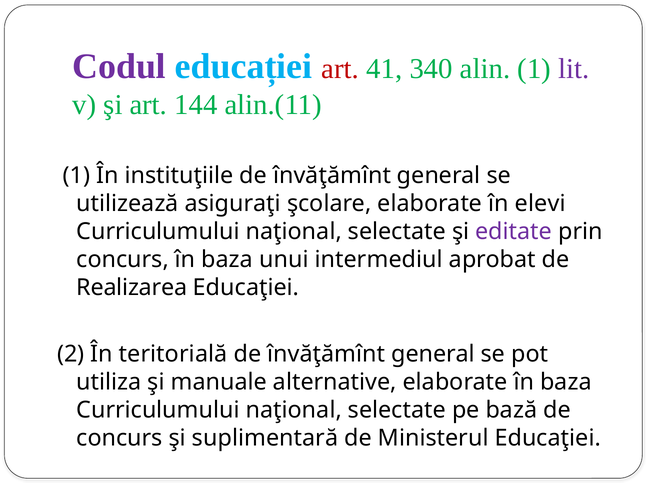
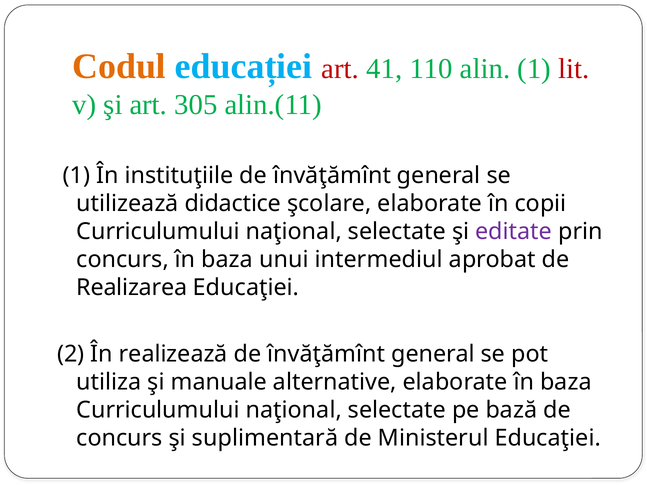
Codul colour: purple -> orange (119, 66)
340: 340 -> 110 (431, 69)
lit colour: purple -> red (574, 69)
144: 144 -> 305 (196, 105)
asiguraţi: asiguraţi -> didactice (233, 204)
elevi: elevi -> copii (541, 204)
teritorială: teritorială -> realizează (173, 354)
